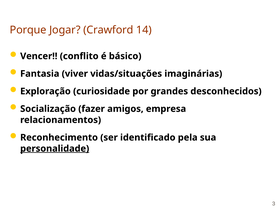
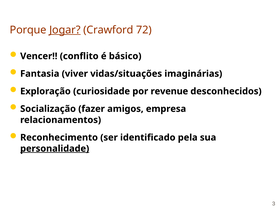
Jogar underline: none -> present (65, 30)
14: 14 -> 72 (144, 30)
grandes: grandes -> revenue (169, 91)
